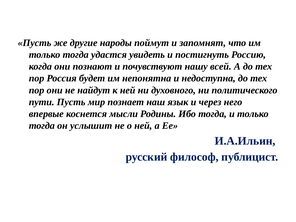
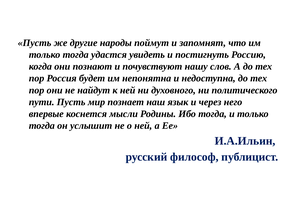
всей: всей -> слов (221, 66)
